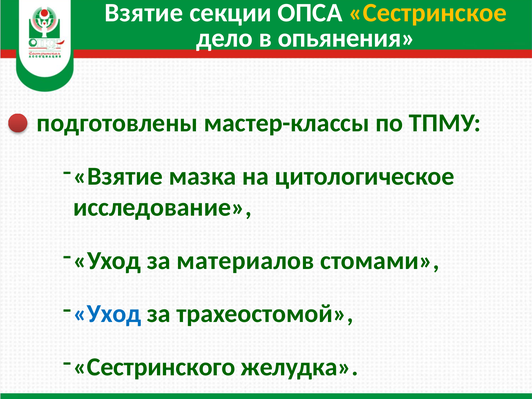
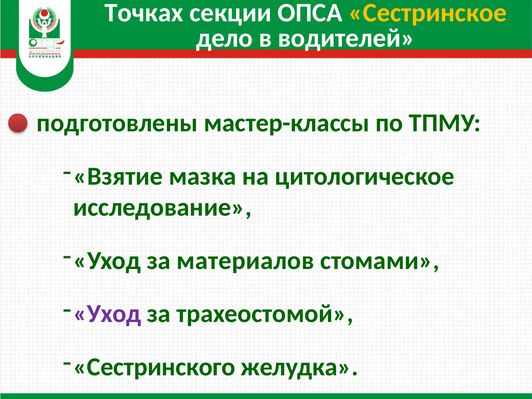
Взятие: Взятие -> Точках (144, 13)
опьянения: опьянения -> водителей (347, 38)
Уход colour: blue -> purple (107, 314)
